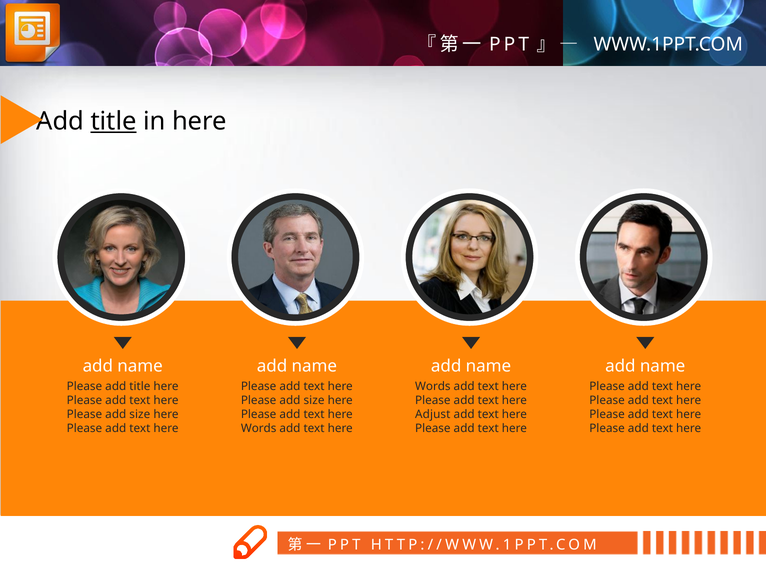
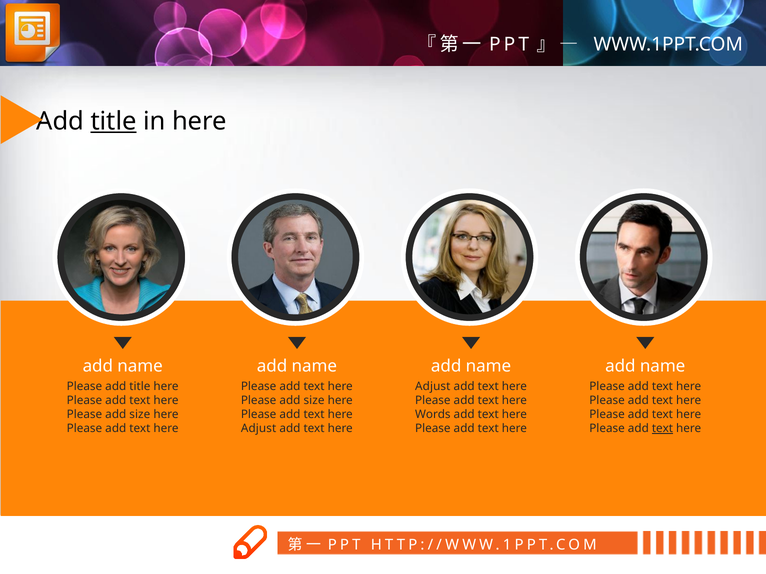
Words: Words -> Adjust (433, 387)
Adjust: Adjust -> Words (433, 415)
Words: Words -> Adjust (259, 429)
text underline: none -> present (662, 429)
